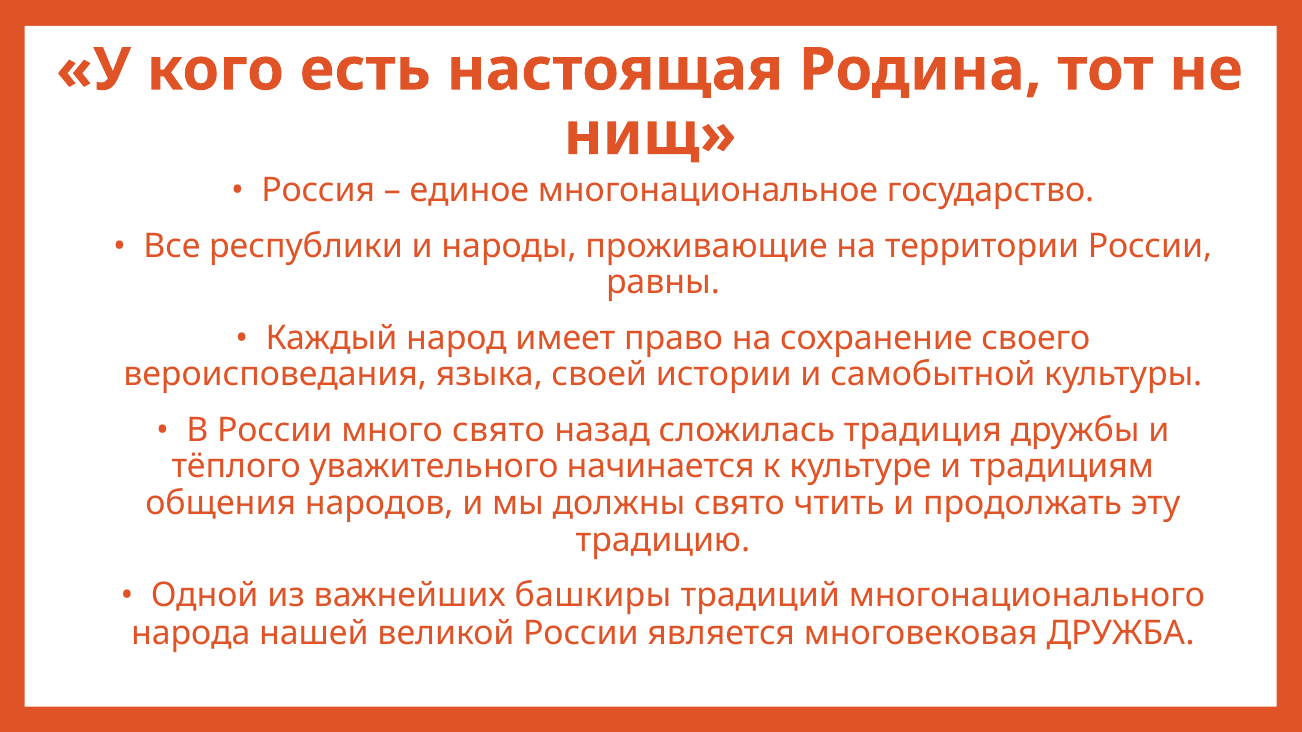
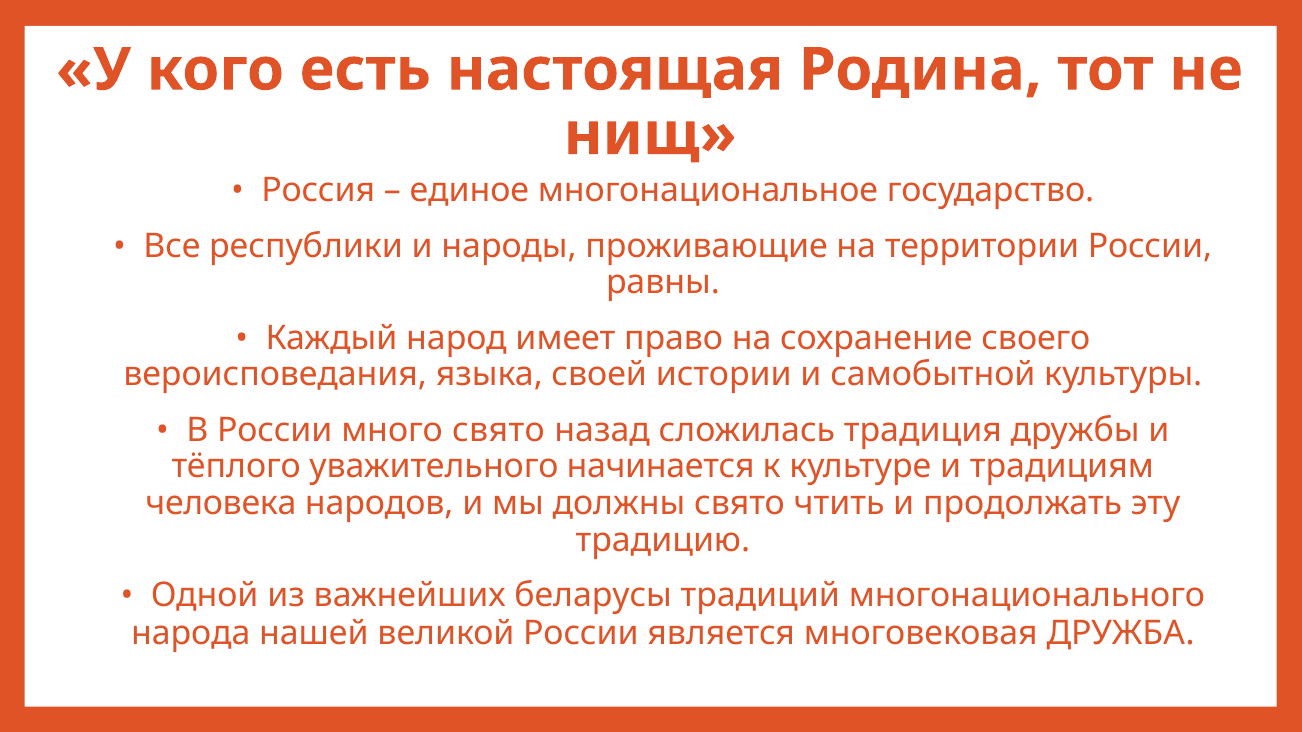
общения: общения -> человека (221, 504)
башкиры: башкиры -> беларусы (593, 596)
